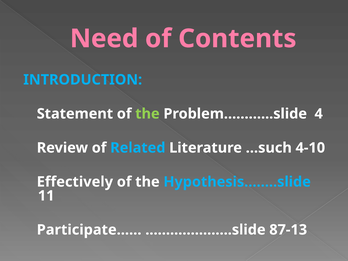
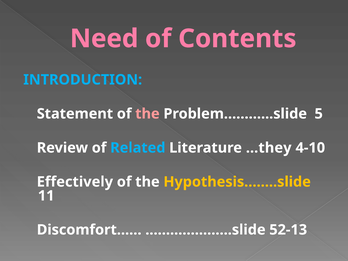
the colour: light green -> pink (147, 114)
4: 4 -> 5 (319, 114)
…such: …such -> …they (269, 148)
Hypothesis……..slide colour: light blue -> yellow (237, 182)
Participate……: Participate…… -> Discomfort…… (89, 230)
87-13: 87-13 -> 52-13 (288, 230)
